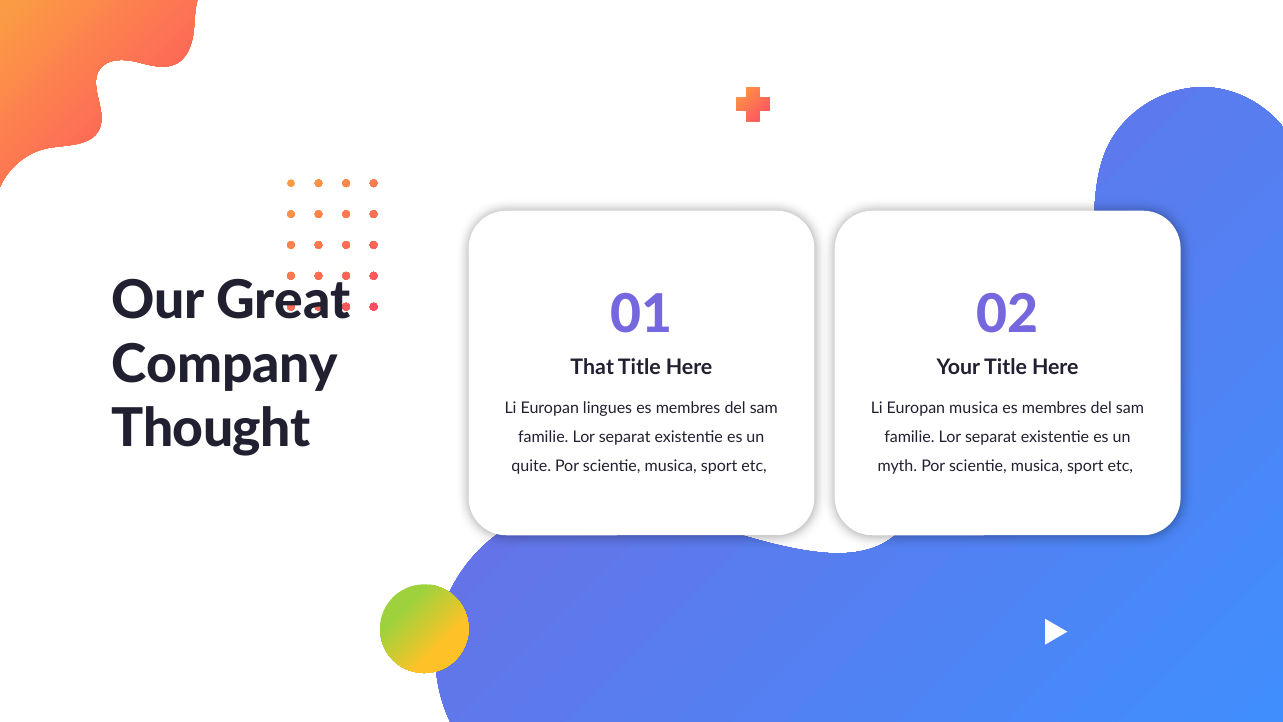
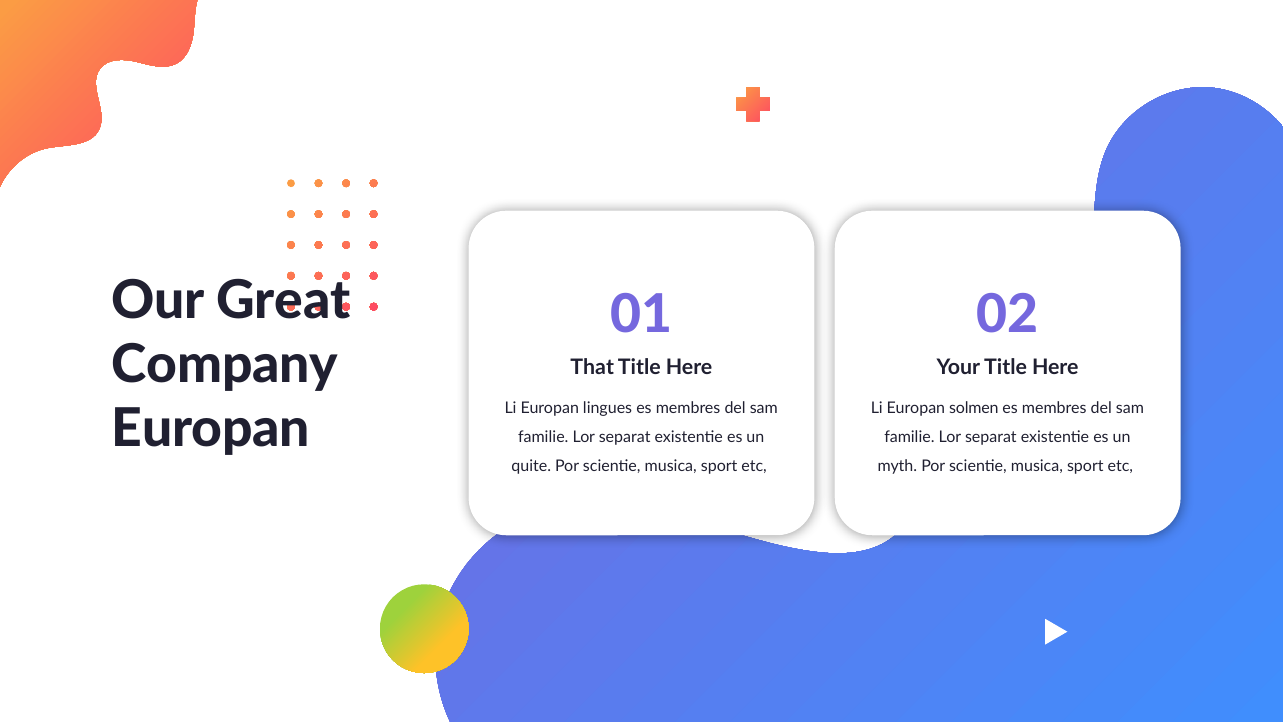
Europan musica: musica -> solmen (974, 408)
Thought: Thought -> Europan (211, 429)
